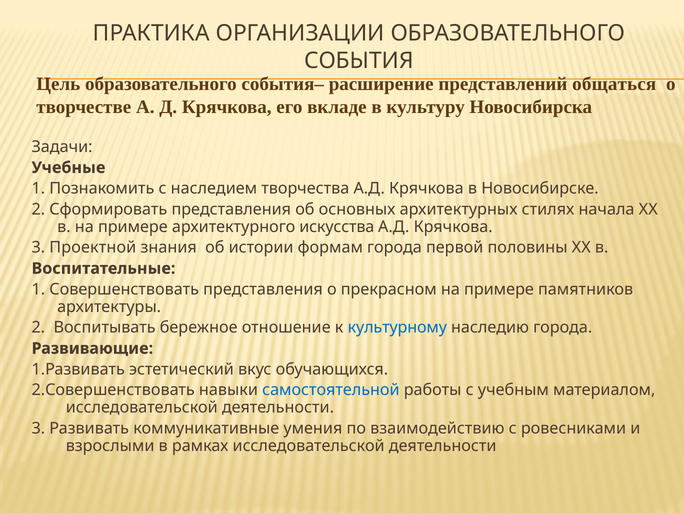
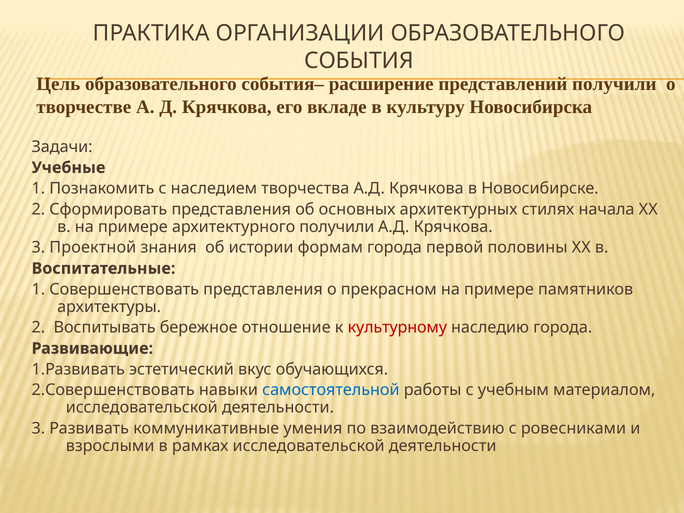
представлений общаться: общаться -> получили (614, 84)
архитектурного искусства: искусства -> получили (337, 227)
культурному colour: blue -> red (397, 328)
